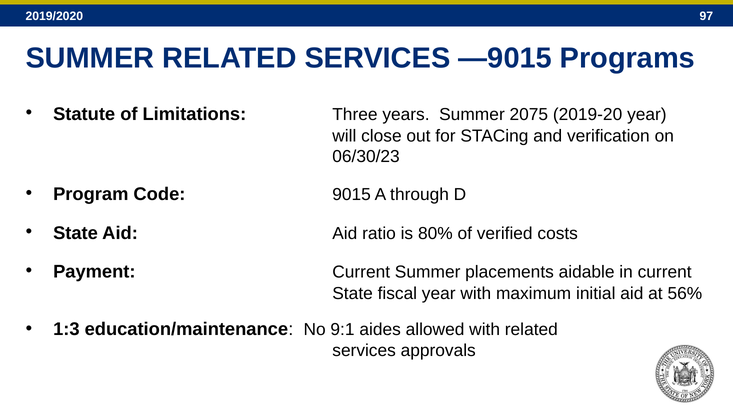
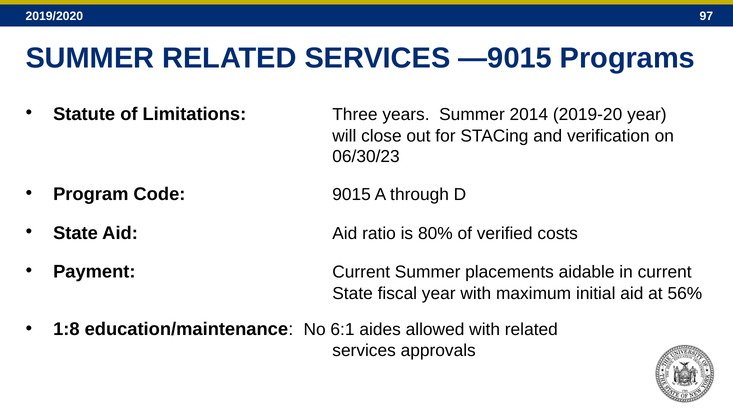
2075: 2075 -> 2014 (529, 115)
1:3: 1:3 -> 1:8 (66, 329)
9:1: 9:1 -> 6:1 (343, 330)
